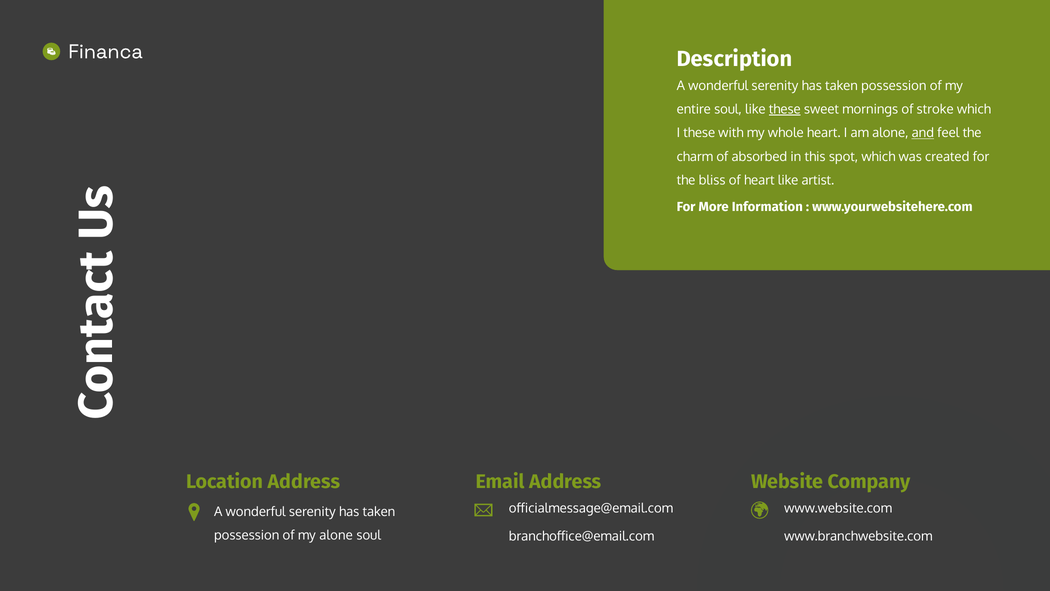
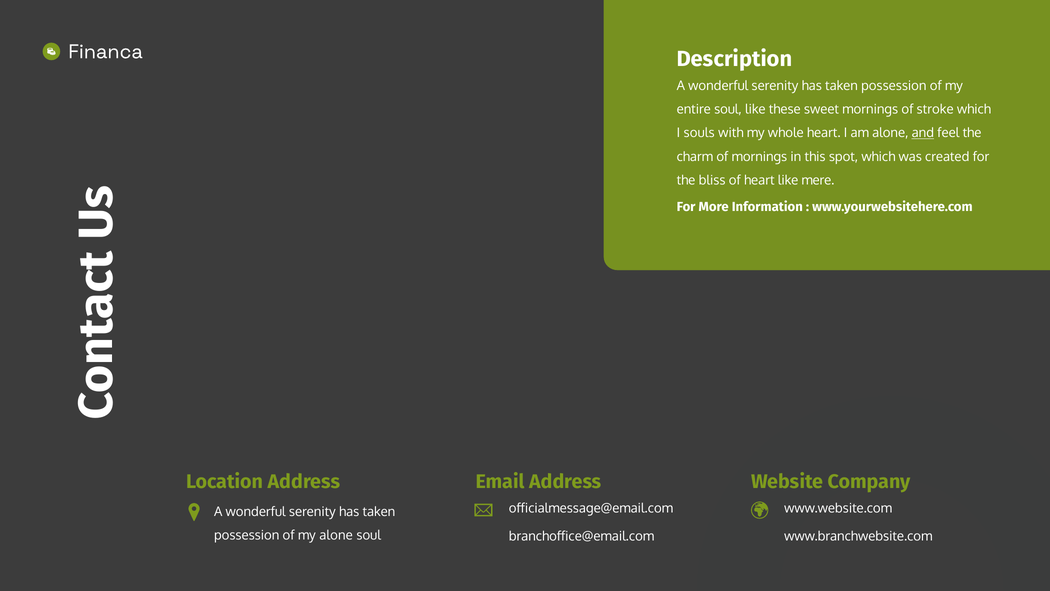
these underline: present -> none (785, 109)
I these: these -> souls (699, 133)
of absorbed: absorbed -> mornings (759, 157)
artist: artist -> mere (818, 180)
